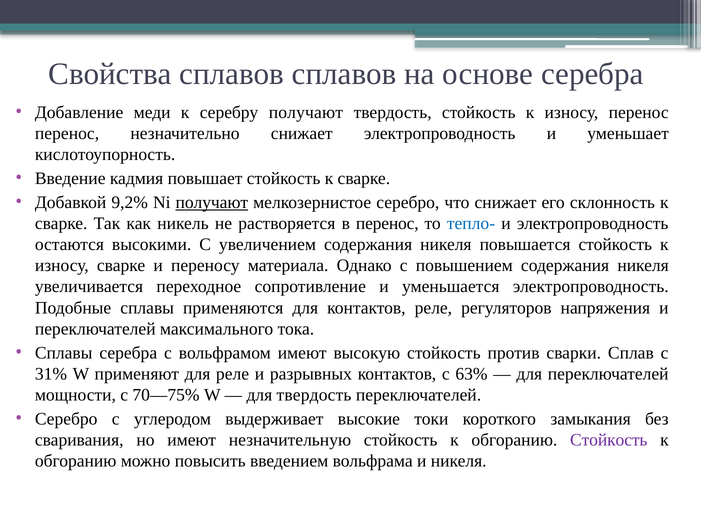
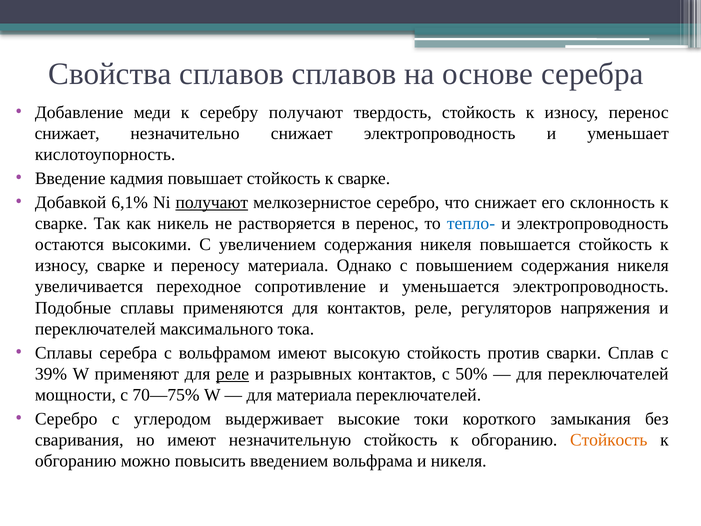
перенос: перенос -> снижает (67, 133)
9,2%: 9,2% -> 6,1% (130, 202)
31%: 31% -> 39% (51, 374)
реле underline: none -> present (233, 374)
63%: 63% -> 50% (472, 374)
для твердость: твердость -> материала (314, 395)
Стойкость colour: purple -> orange (609, 440)
